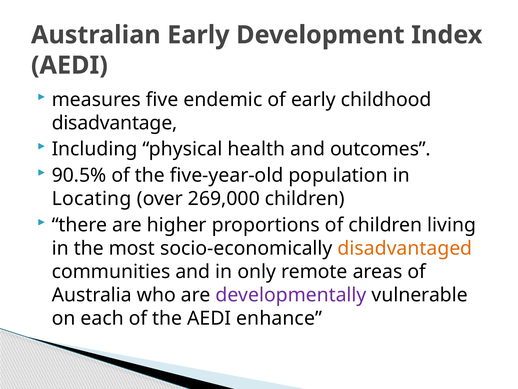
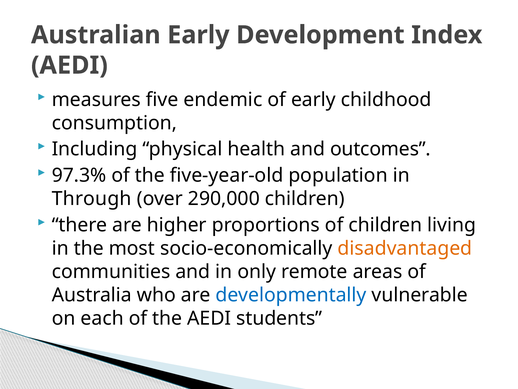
disadvantage: disadvantage -> consumption (114, 123)
90.5%: 90.5% -> 97.3% (79, 175)
Locating: Locating -> Through (92, 199)
269,000: 269,000 -> 290,000 (224, 199)
developmentally colour: purple -> blue (291, 295)
enhance: enhance -> students (279, 318)
